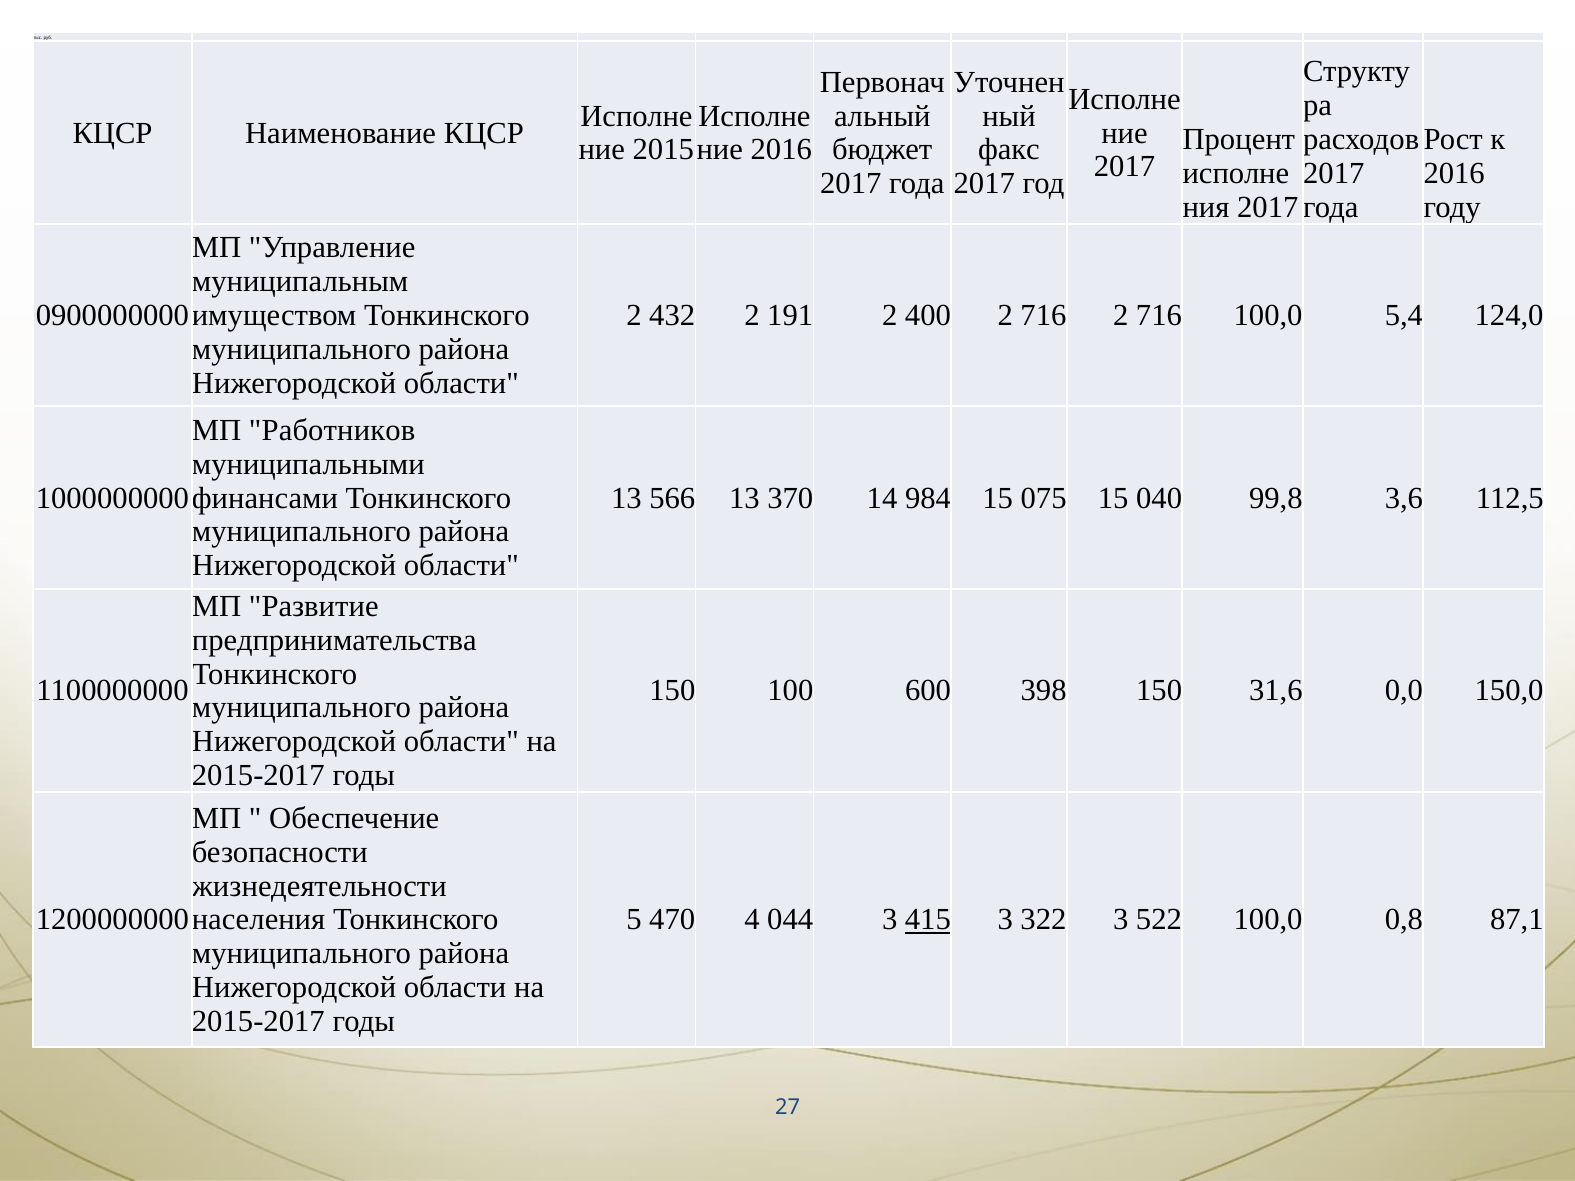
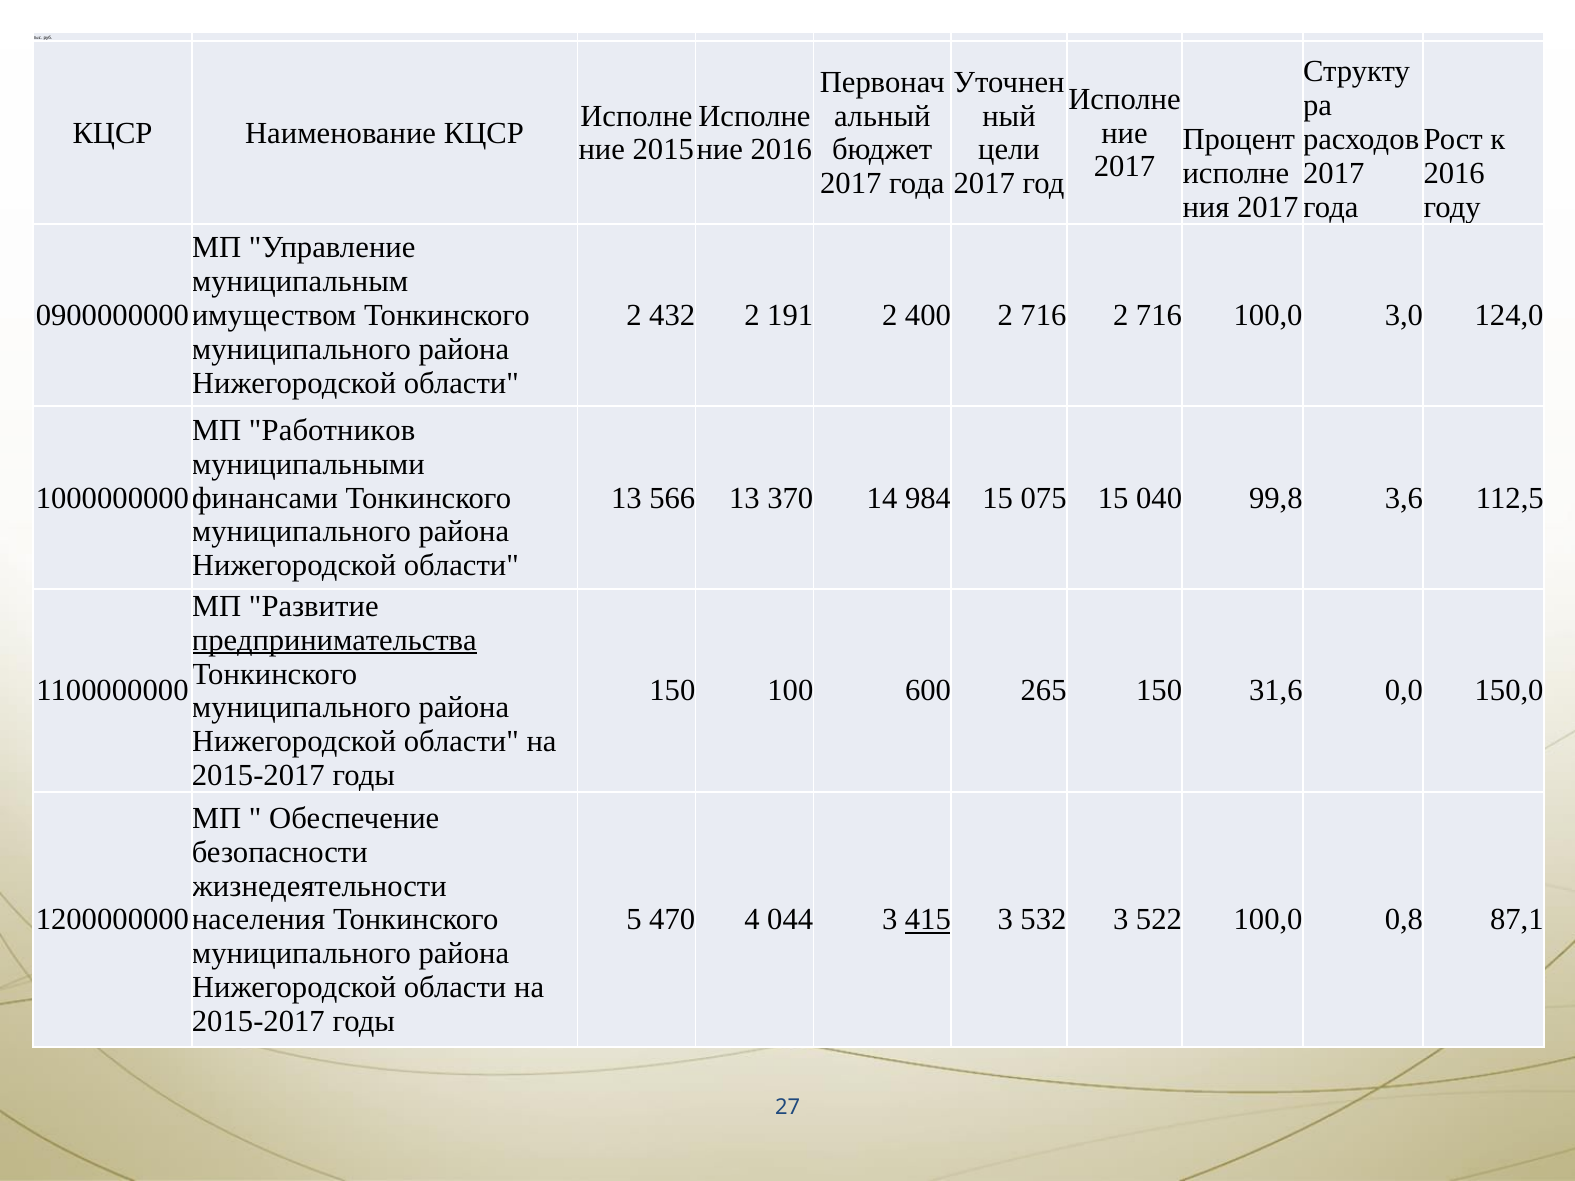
факс: факс -> цели (1009, 150)
5,4: 5,4 -> 3,0 (1404, 315)
предпринимательства underline: none -> present (334, 640)
398: 398 -> 265 (1044, 691)
322: 322 -> 532 (1043, 920)
